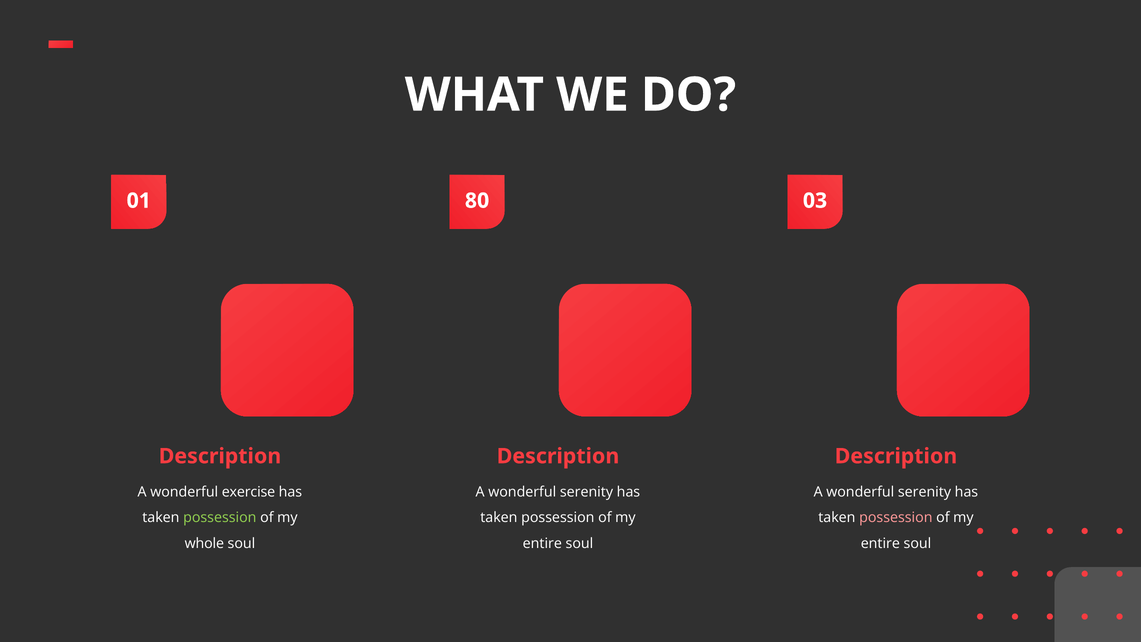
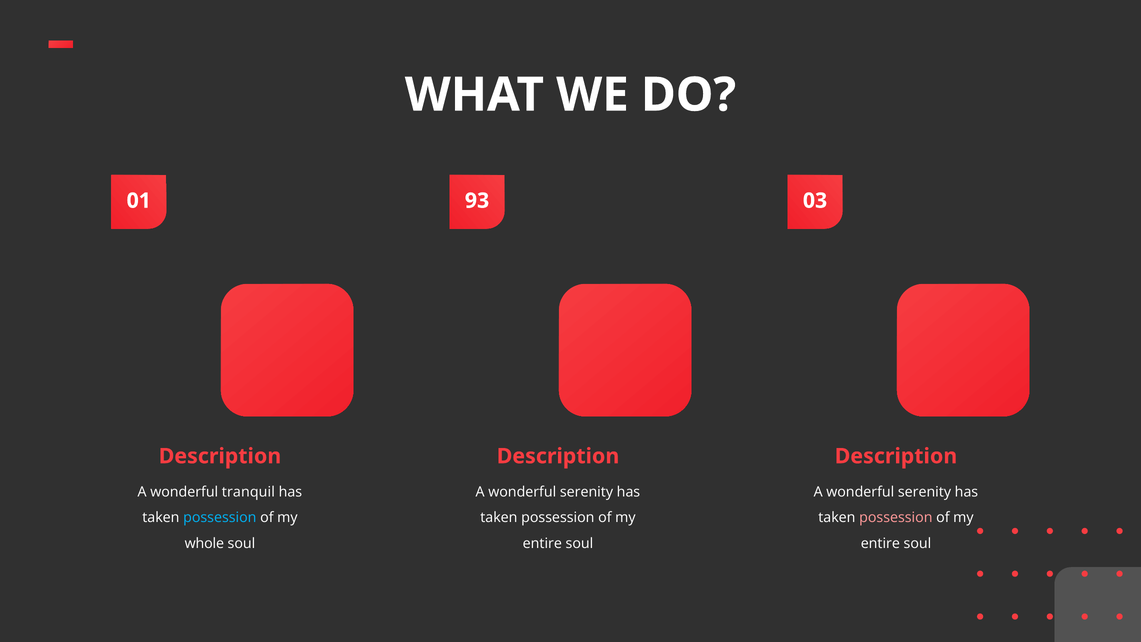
80: 80 -> 93 (477, 201)
exercise: exercise -> tranquil (248, 492)
possession colour: light green -> light blue (220, 517)
